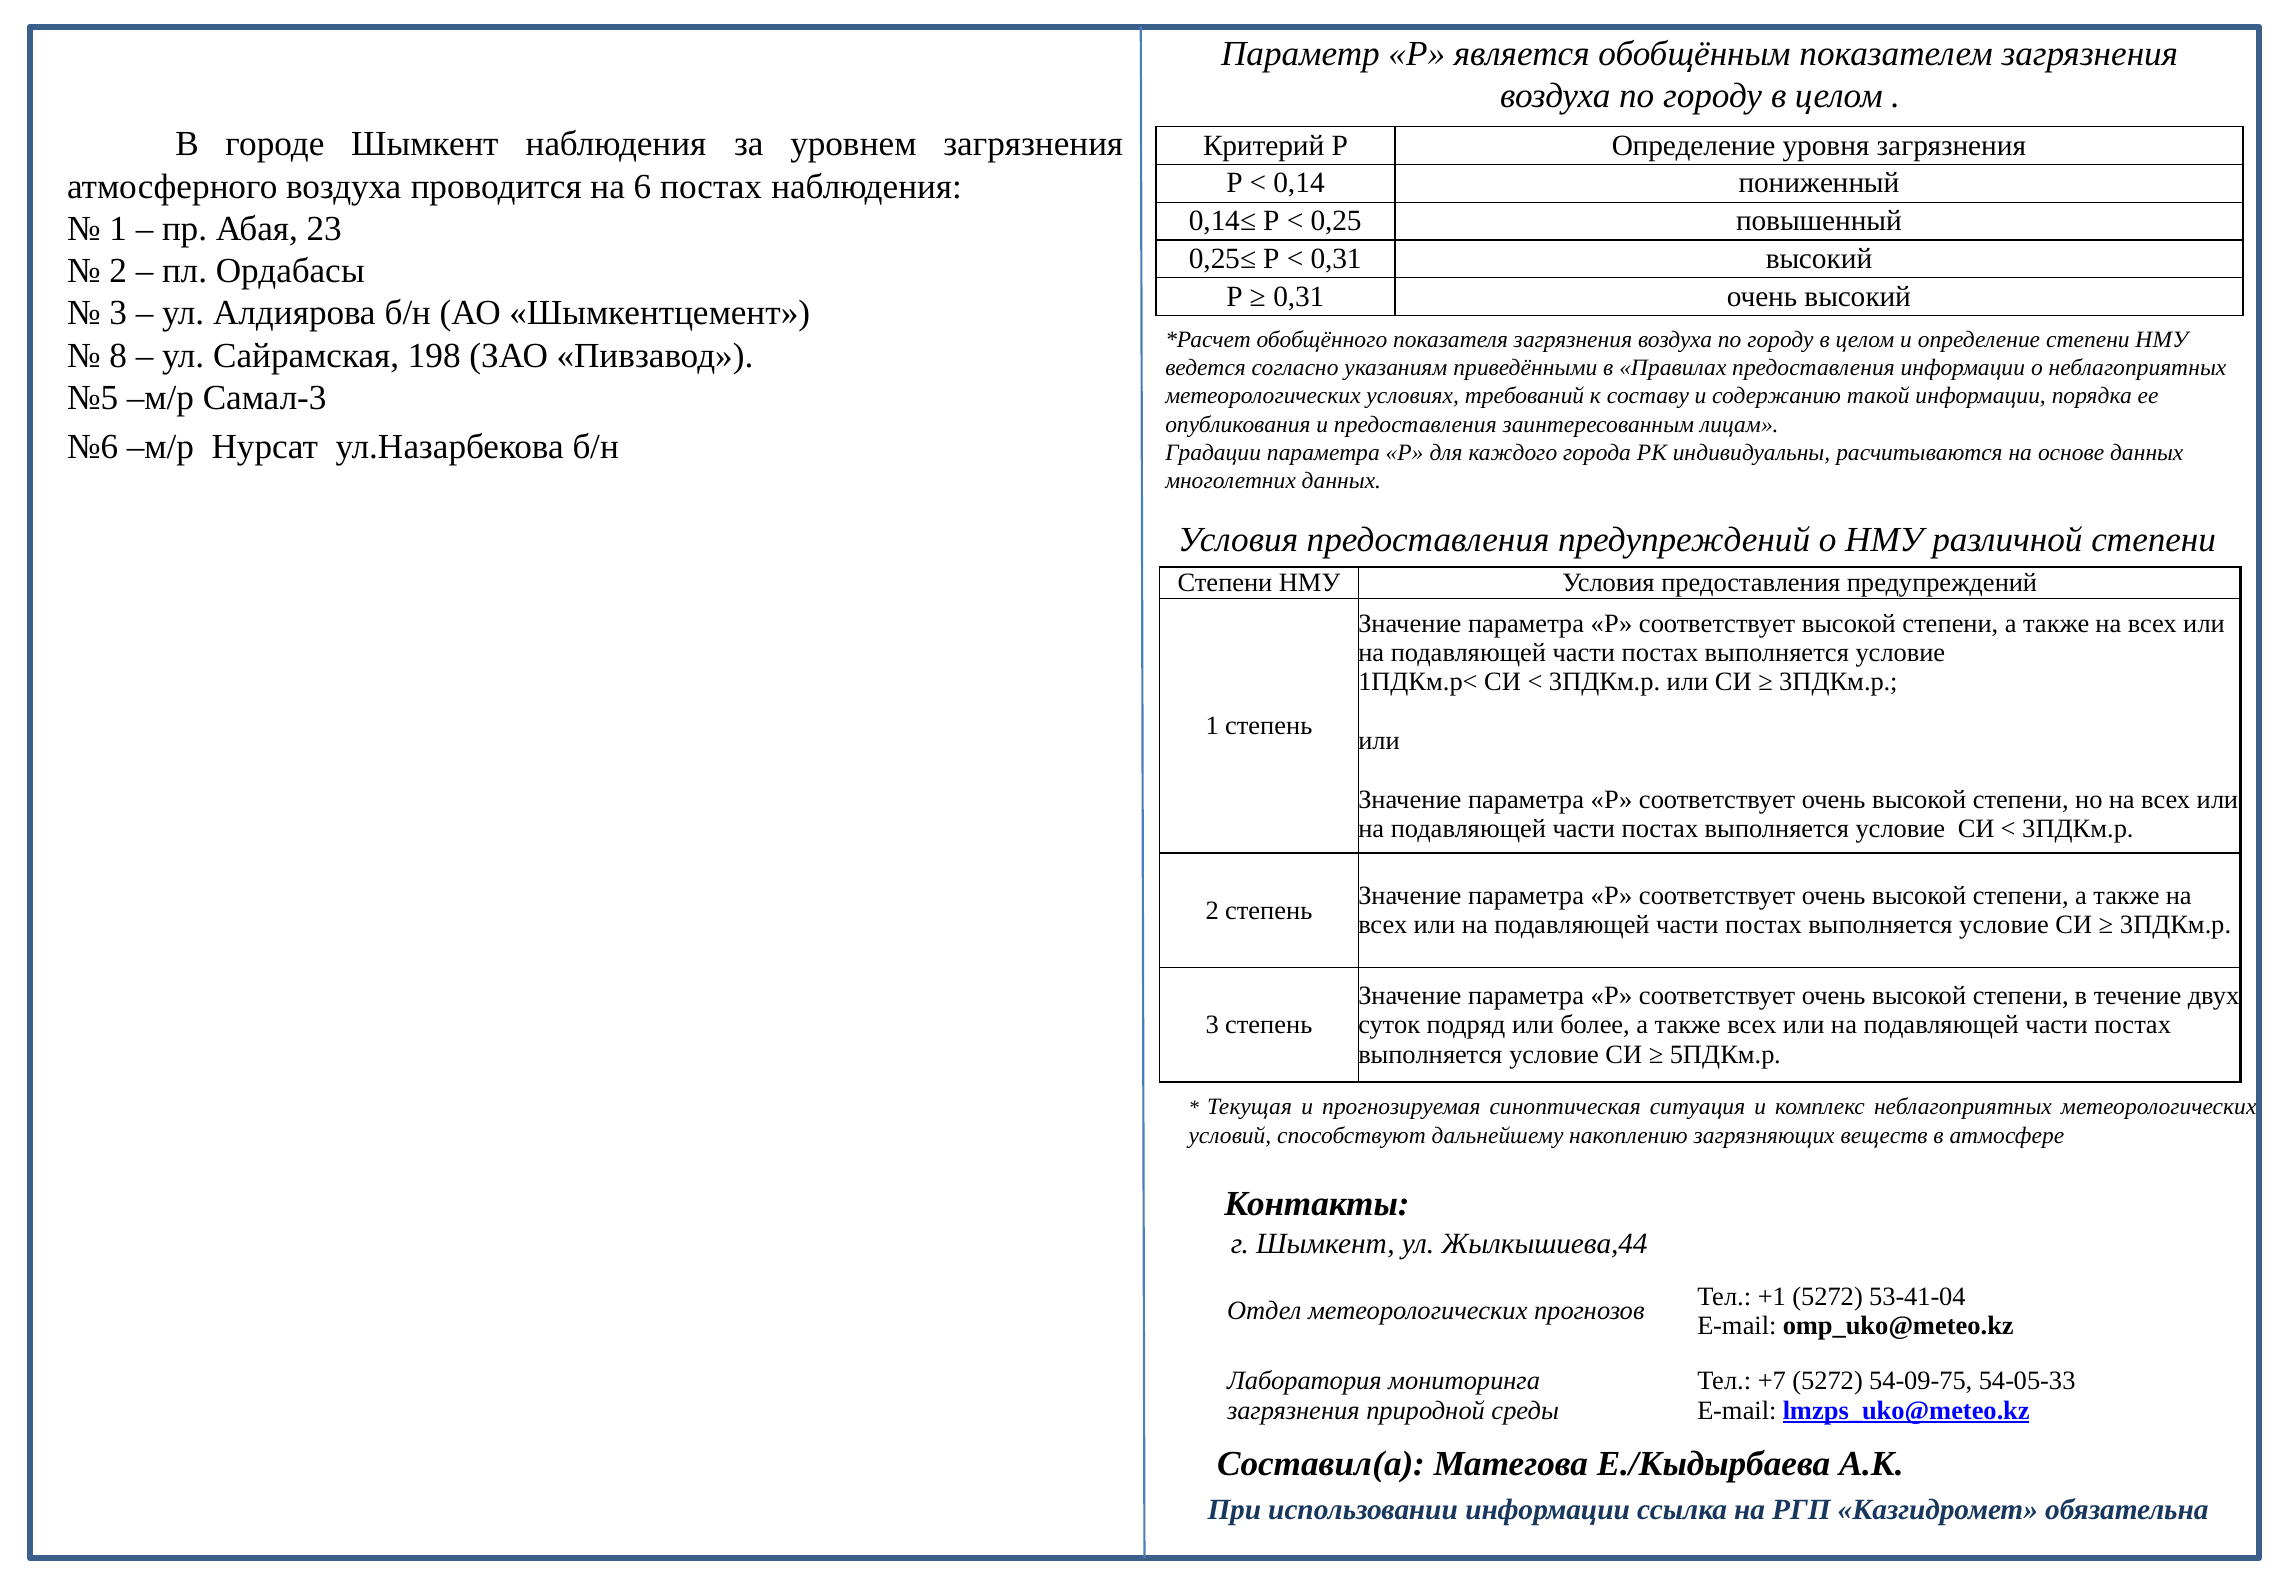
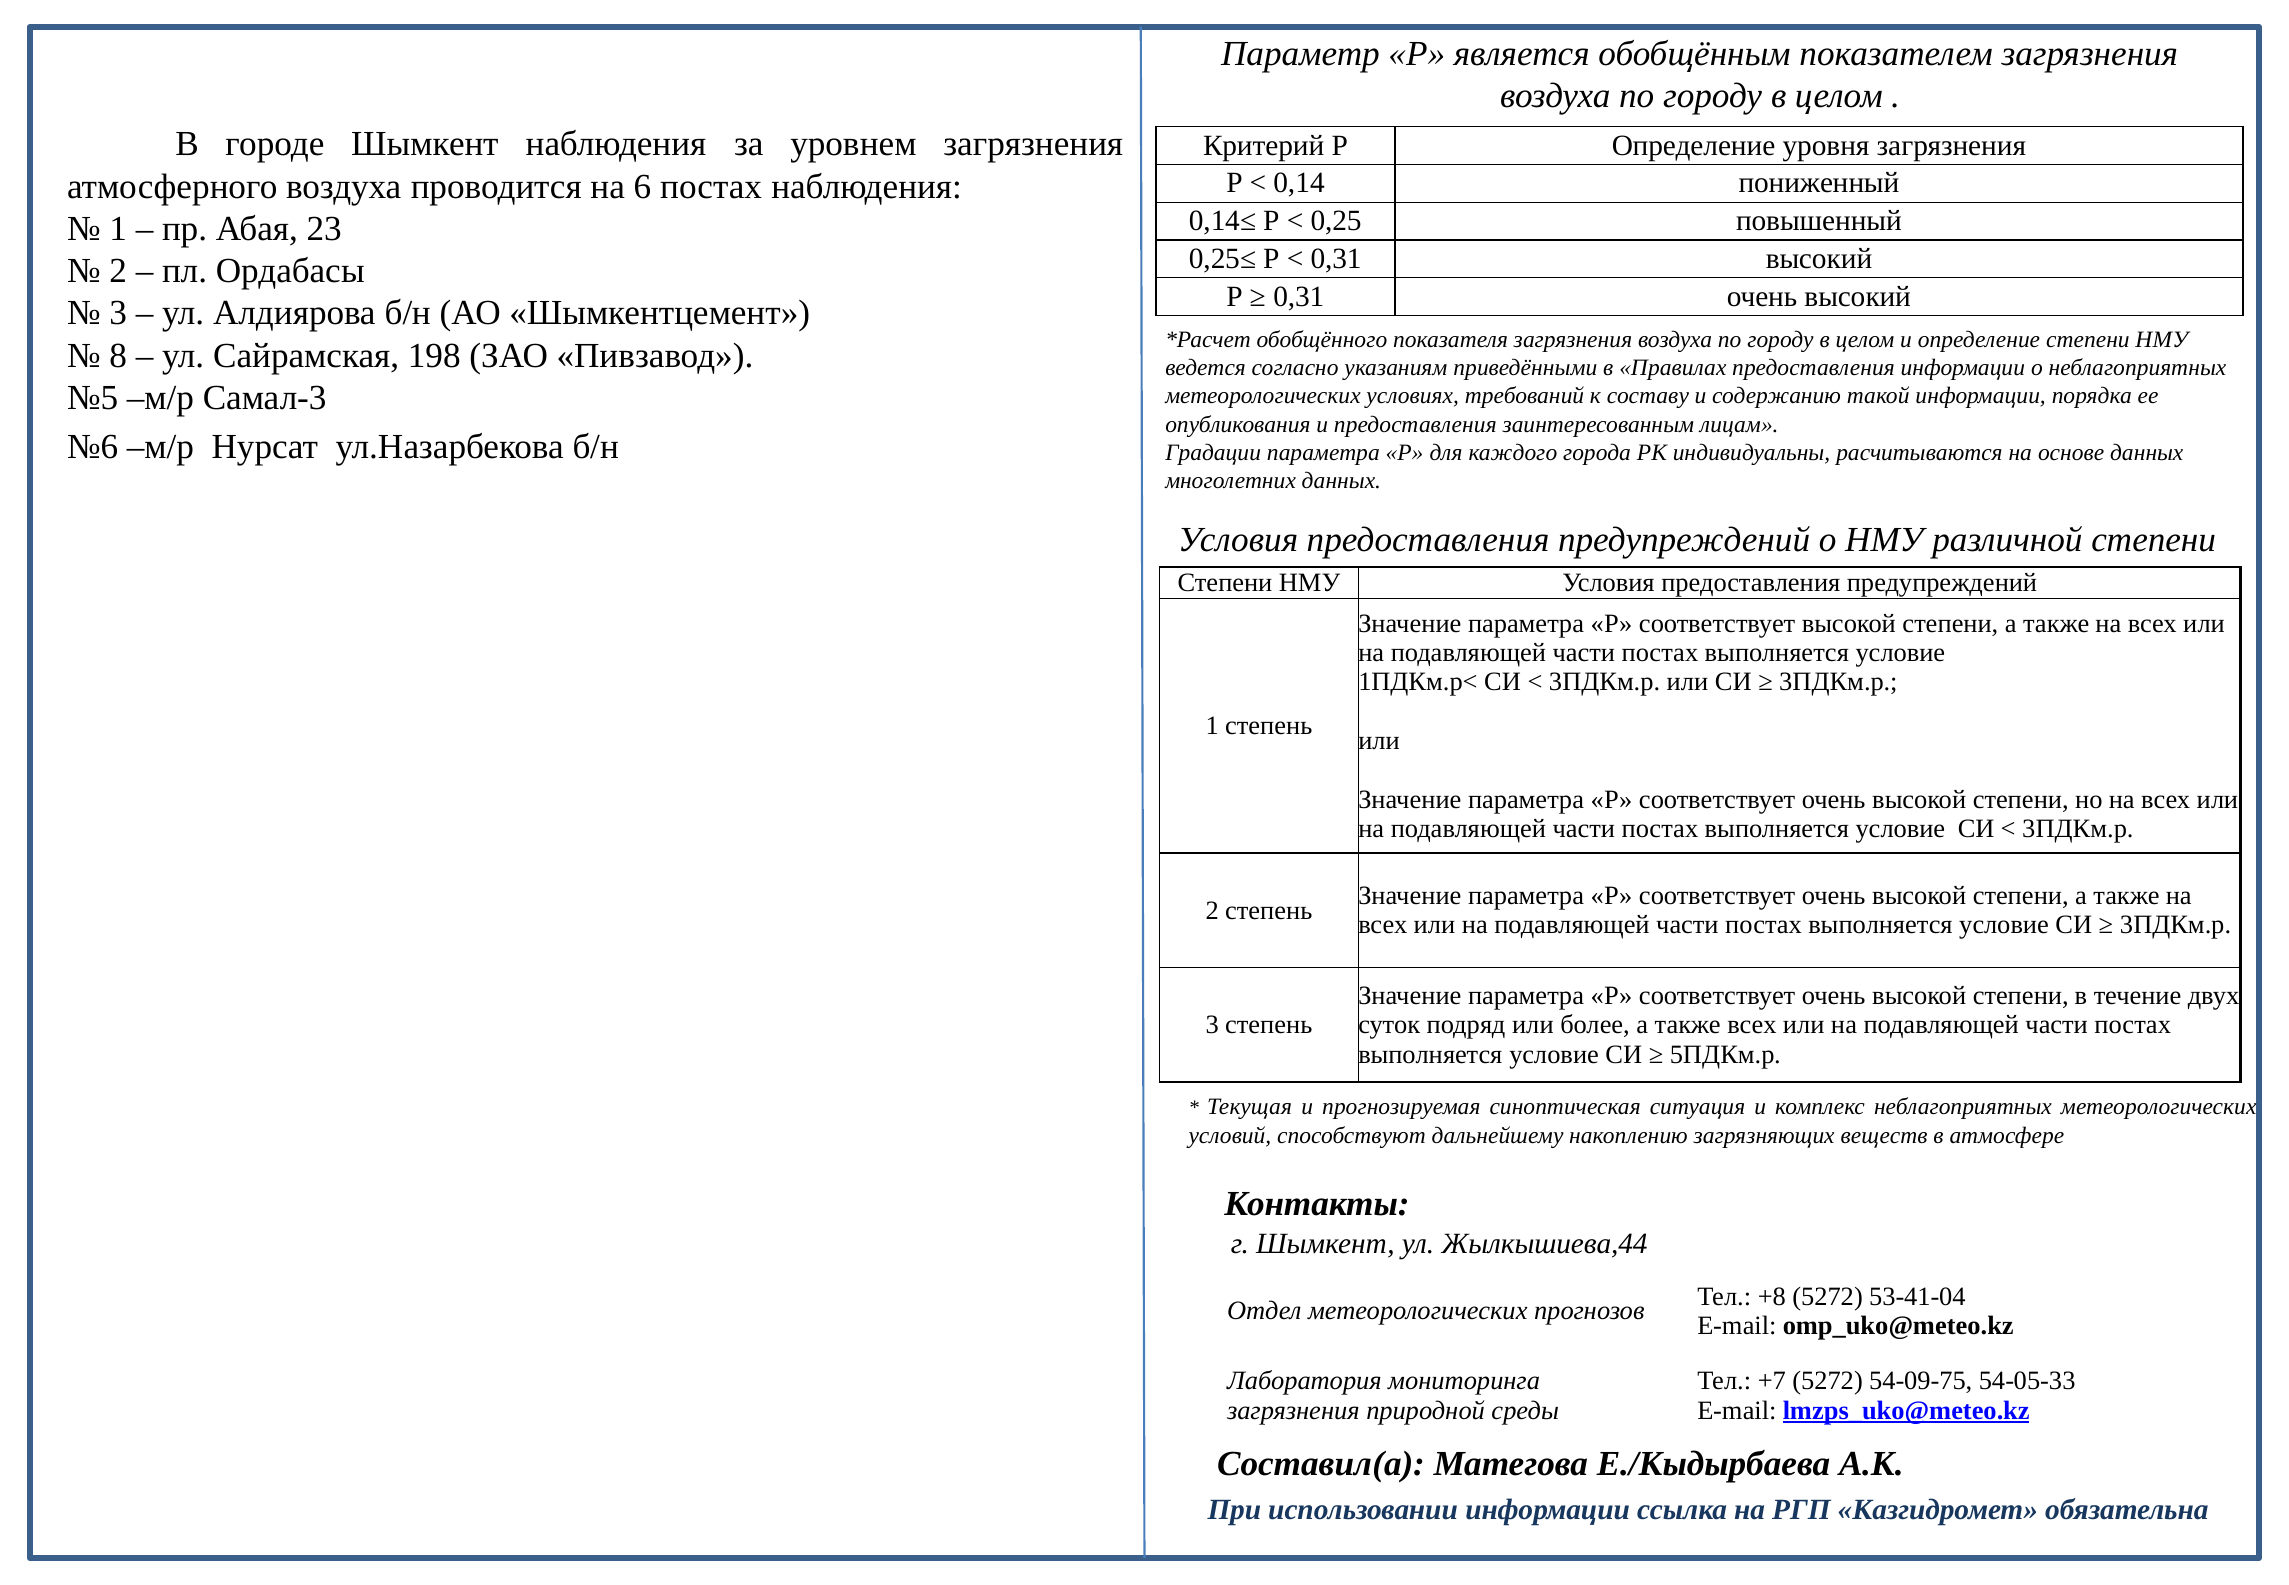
+1: +1 -> +8 (1772, 1296)
